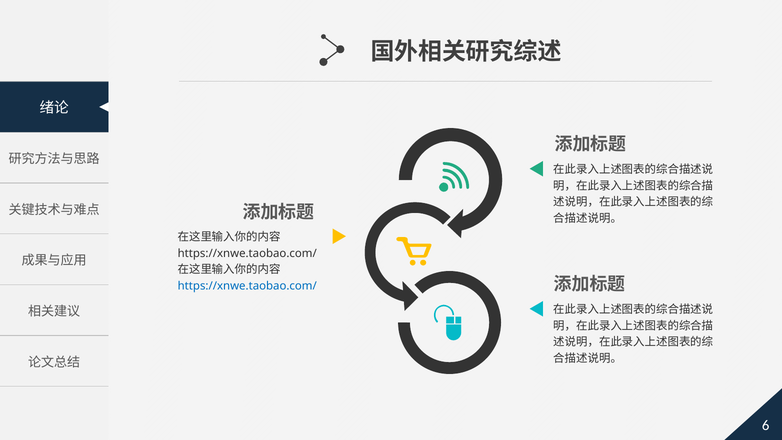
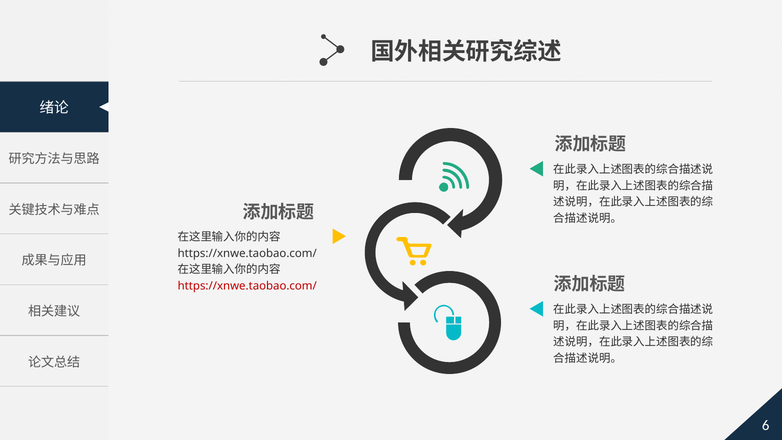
https://xnwe.taobao.com/ colour: blue -> red (247, 286)
